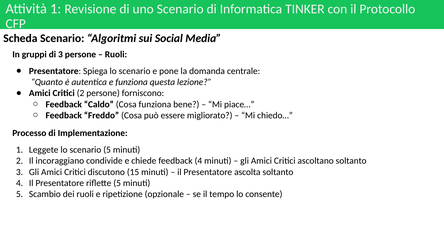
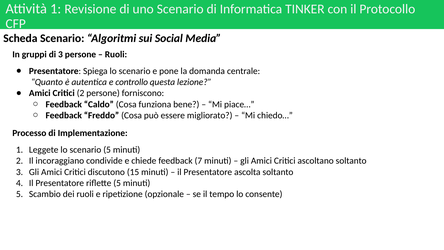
e funziona: funziona -> controllo (132, 82)
feedback 4: 4 -> 7 (198, 161)
